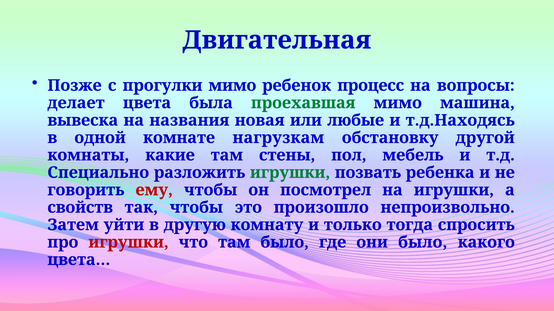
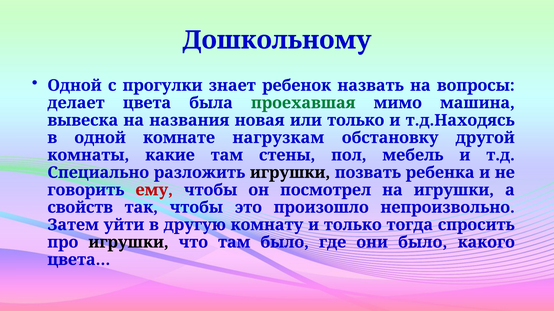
Двигательная: Двигательная -> Дошкольному (277, 40)
Позже: Позже -> Одной (75, 86)
прогулки мимо: мимо -> знает (232, 86)
процесс: процесс -> назвать (371, 86)
или любые: любые -> только (356, 121)
игрушки colour: green -> black (290, 173)
игрушки colour: red -> black (129, 243)
